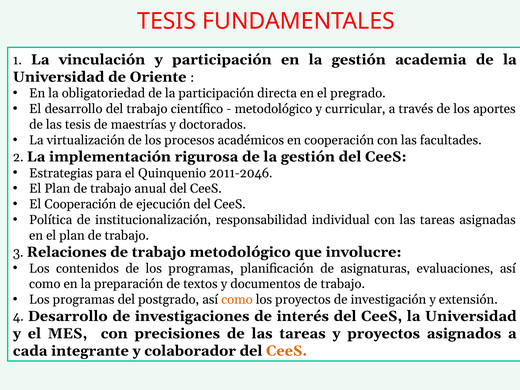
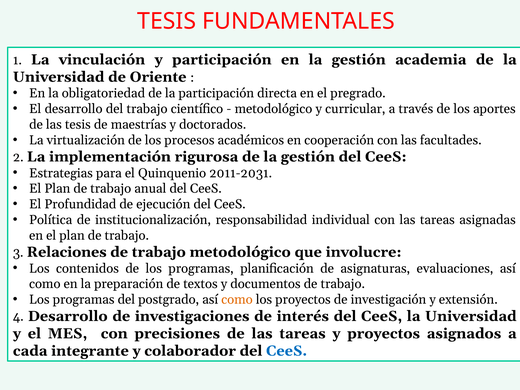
2011-2046: 2011-2046 -> 2011-2031 (241, 173)
El Cooperación: Cooperación -> Profundidad (80, 204)
CeeS colour: orange -> blue (287, 351)
